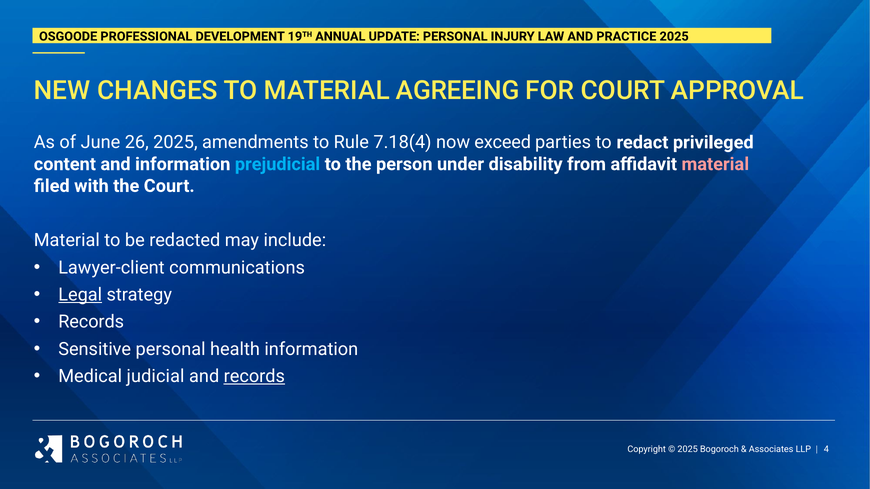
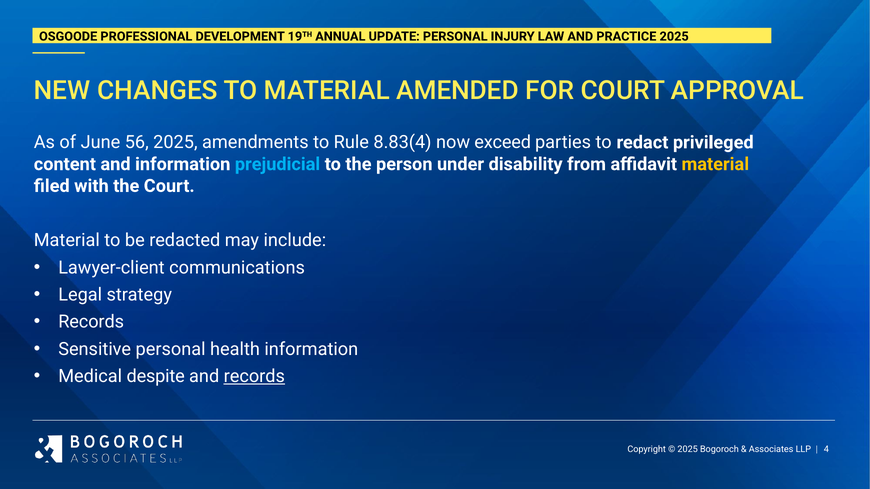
AGREEING: AGREEING -> AMENDED (458, 91)
26: 26 -> 56 (137, 142)
7.18(4: 7.18(4 -> 8.83(4 (403, 142)
material colour: pink -> yellow (715, 164)
Legal underline: present -> none (80, 295)
judicial: judicial -> despite (156, 377)
